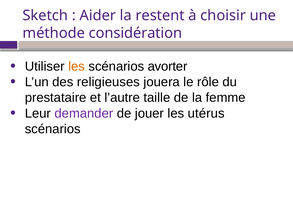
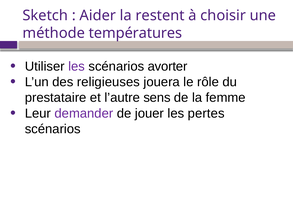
considération: considération -> températures (135, 33)
les colour: orange -> purple (77, 66)
taille: taille -> sens (157, 98)
utérus: utérus -> pertes (206, 113)
